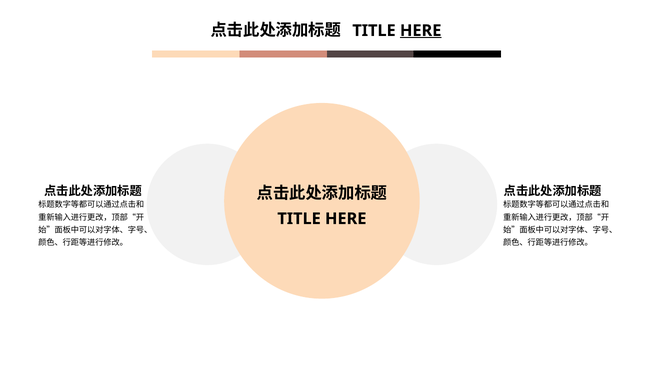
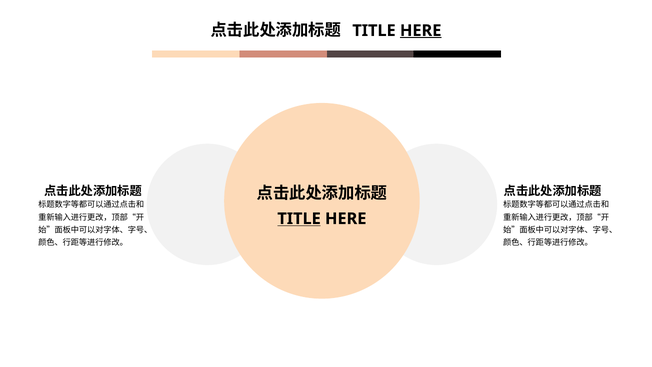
TITLE underline: none -> present (299, 219)
